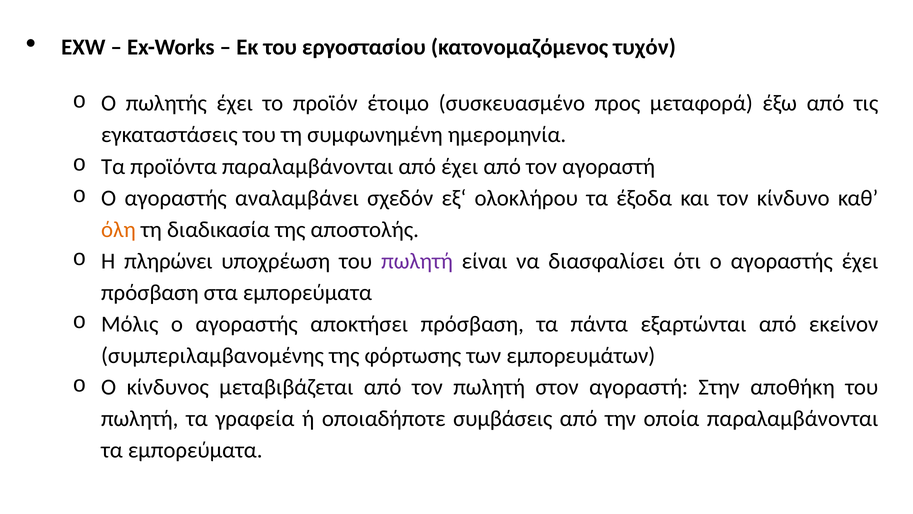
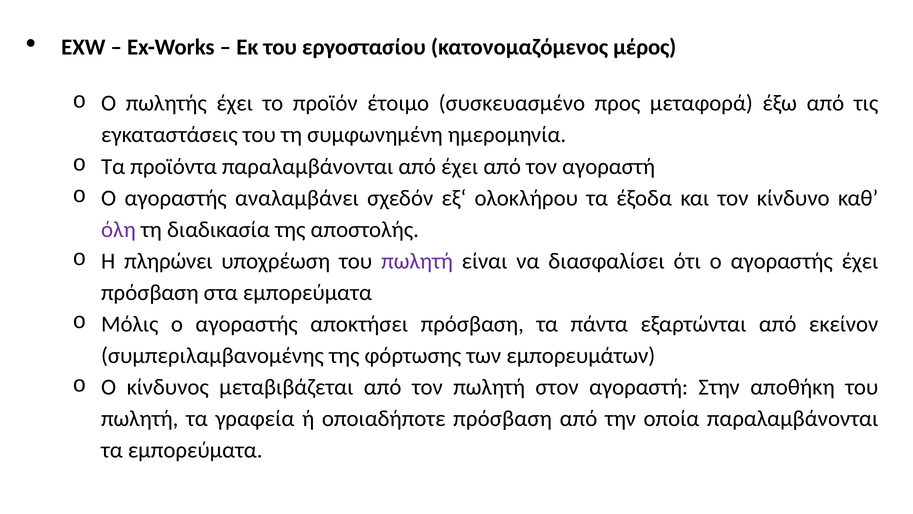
τυχόν: τυχόν -> μέρος (645, 47)
όλη colour: orange -> purple (118, 229)
οποιαδήποτε συμβάσεις: συμβάσεις -> πρόσβαση (503, 418)
